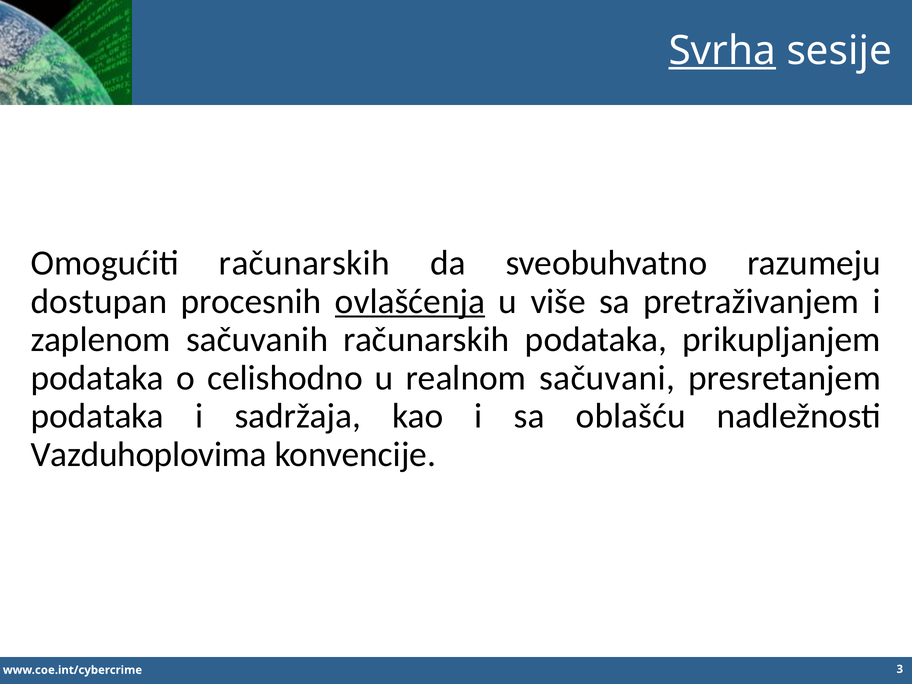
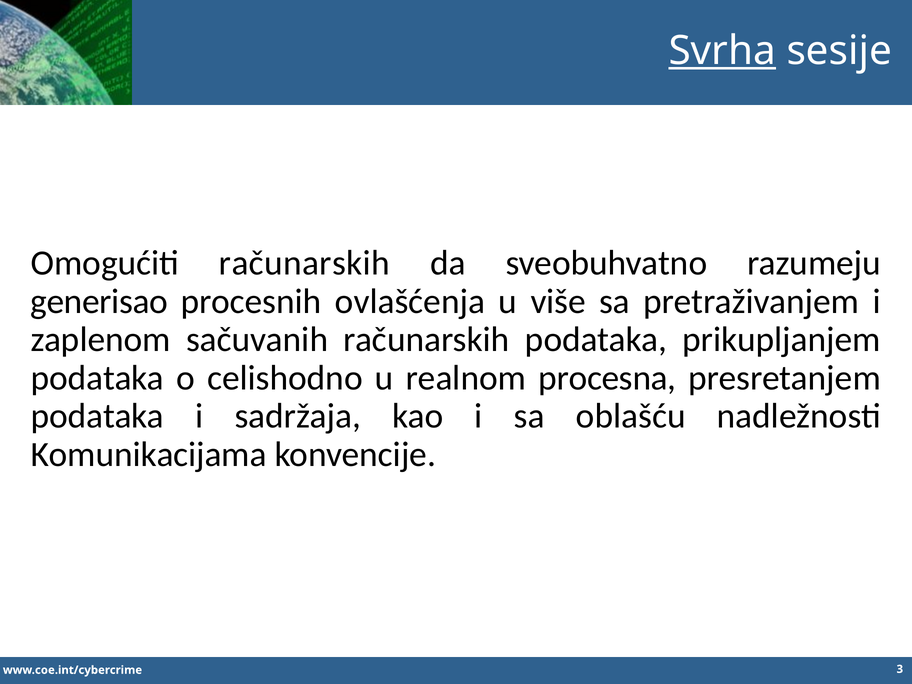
dostupan: dostupan -> generisao (99, 301)
ovlašćenja underline: present -> none (410, 301)
sačuvani: sačuvani -> procesna (607, 378)
Vazduhoplovima: Vazduhoplovima -> Komunikacijama (149, 454)
